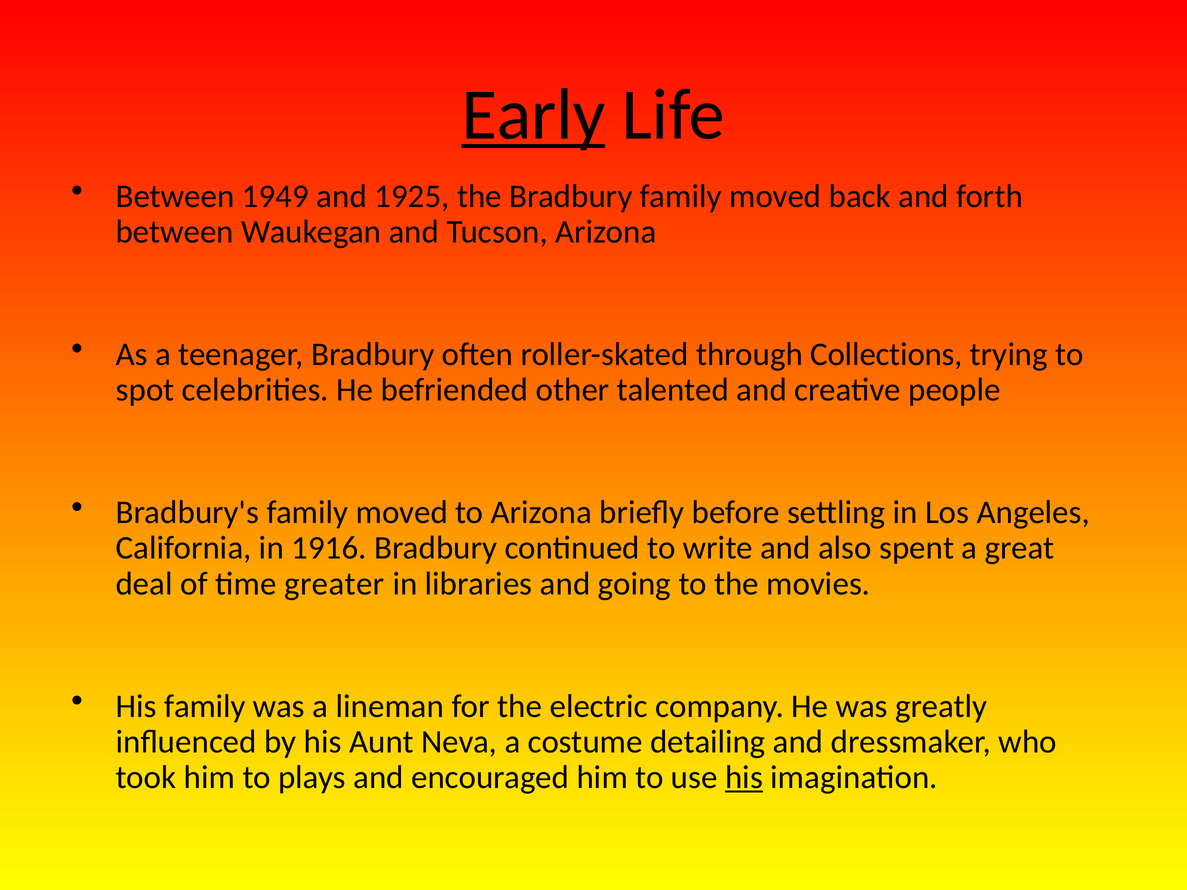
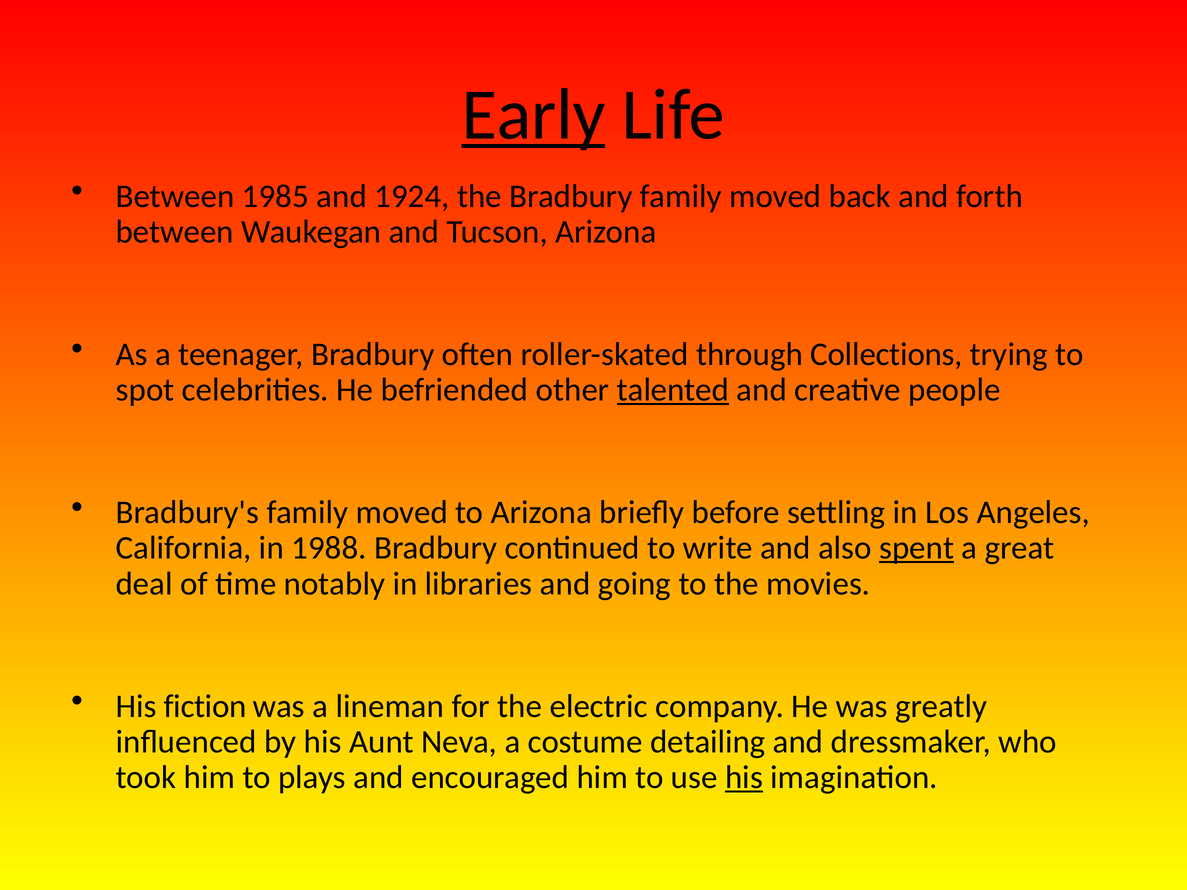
1949: 1949 -> 1985 (275, 196)
1925: 1925 -> 1924 (412, 196)
talented underline: none -> present (673, 390)
1916: 1916 -> 1988 (329, 548)
spent underline: none -> present (917, 548)
greater: greater -> notably (334, 584)
His family: family -> fiction (205, 706)
